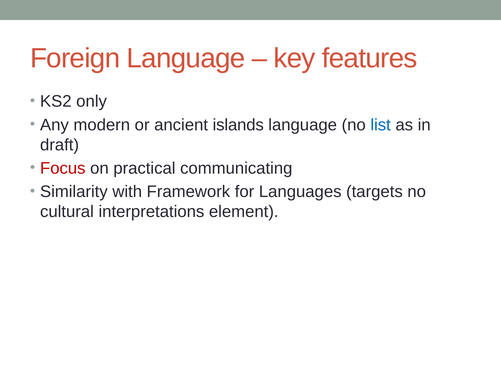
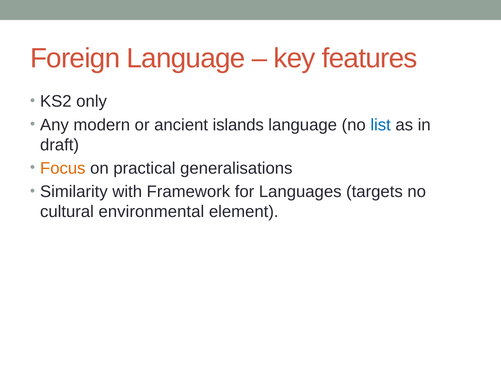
Focus colour: red -> orange (63, 168)
communicating: communicating -> generalisations (236, 168)
interpretations: interpretations -> environmental (151, 212)
